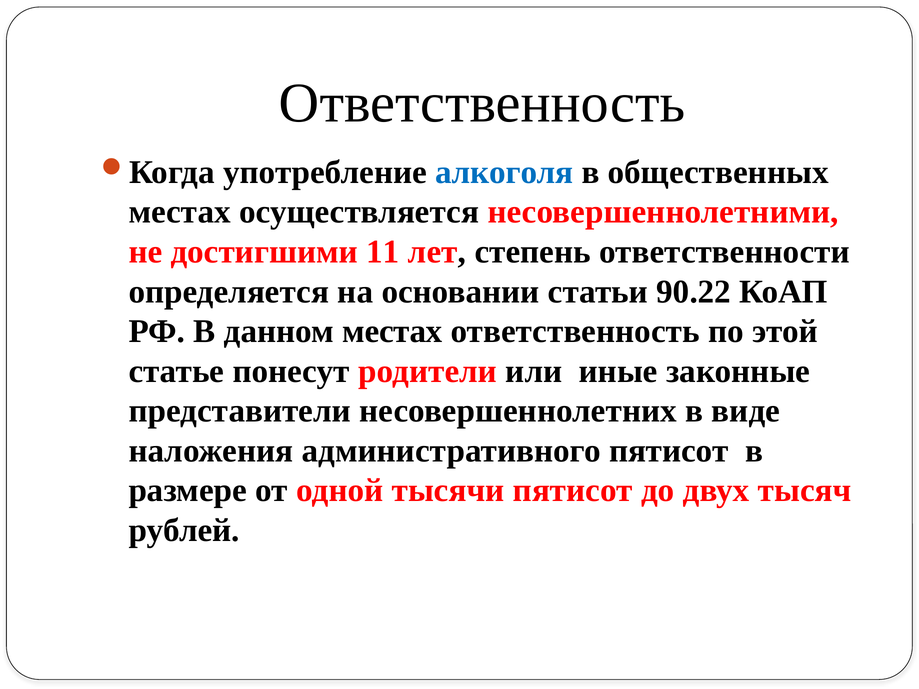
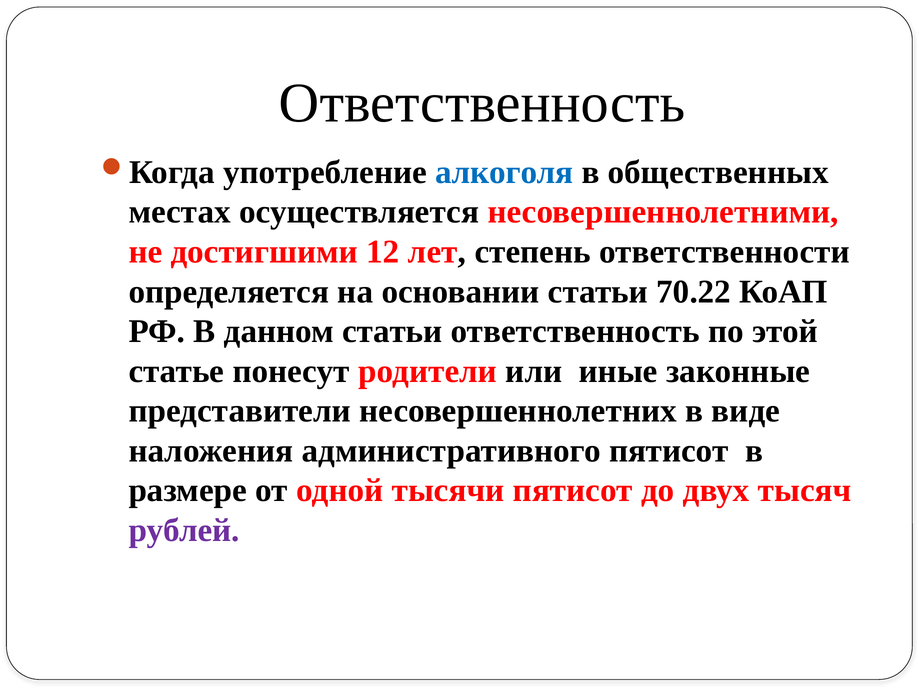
11: 11 -> 12 (383, 252)
90.22: 90.22 -> 70.22 (694, 292)
данном местах: местах -> статьи (392, 331)
рублей colour: black -> purple (184, 530)
